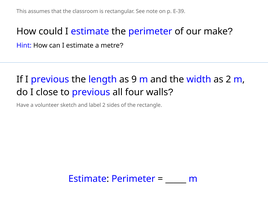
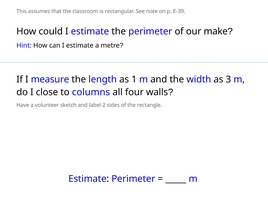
I previous: previous -> measure (50, 79)
9: 9 -> 1 (134, 79)
as 2: 2 -> 3 (228, 79)
to previous: previous -> columns (91, 92)
